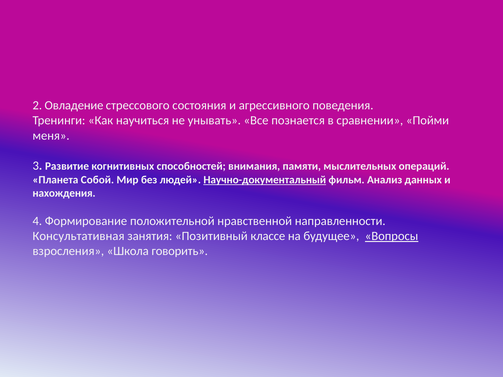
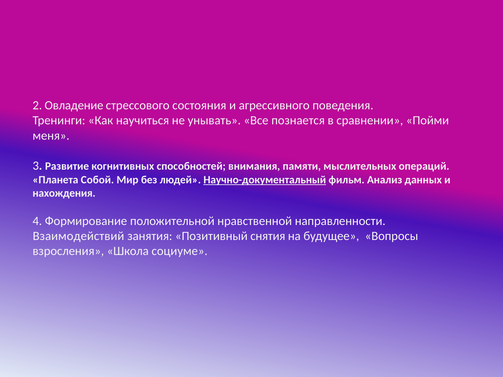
Консультативная: Консультативная -> Взаимодействий (78, 236)
классе: классе -> снятия (268, 236)
Вопросы underline: present -> none (392, 236)
говорить: говорить -> социуме (180, 251)
